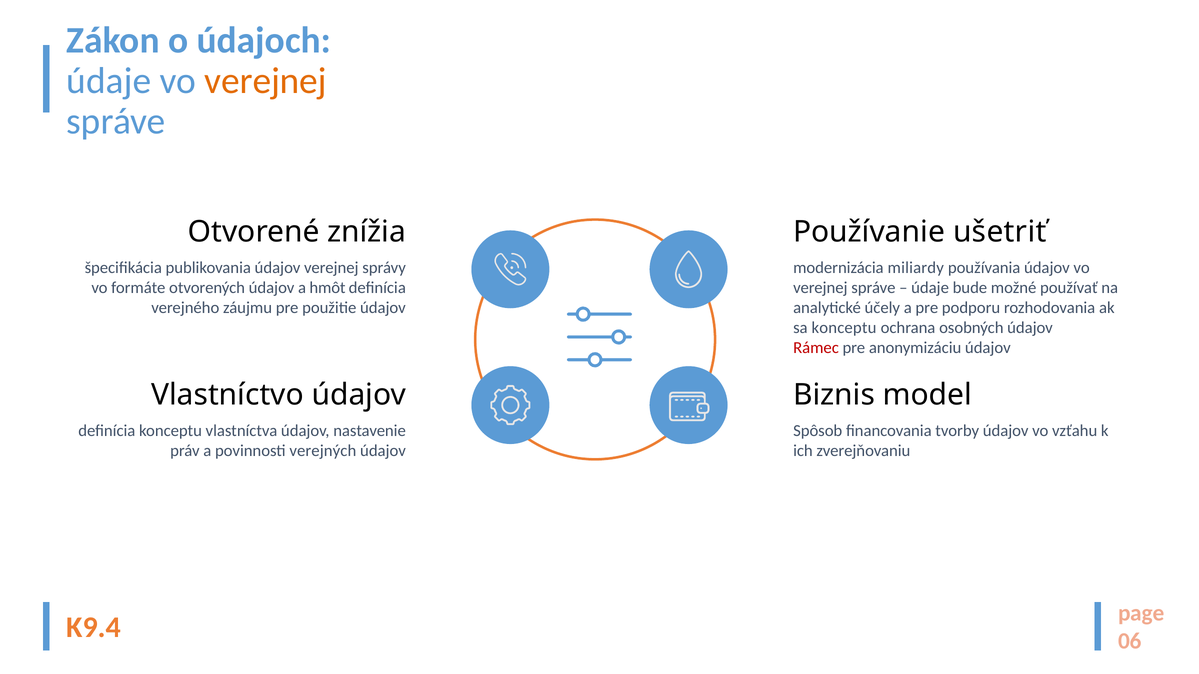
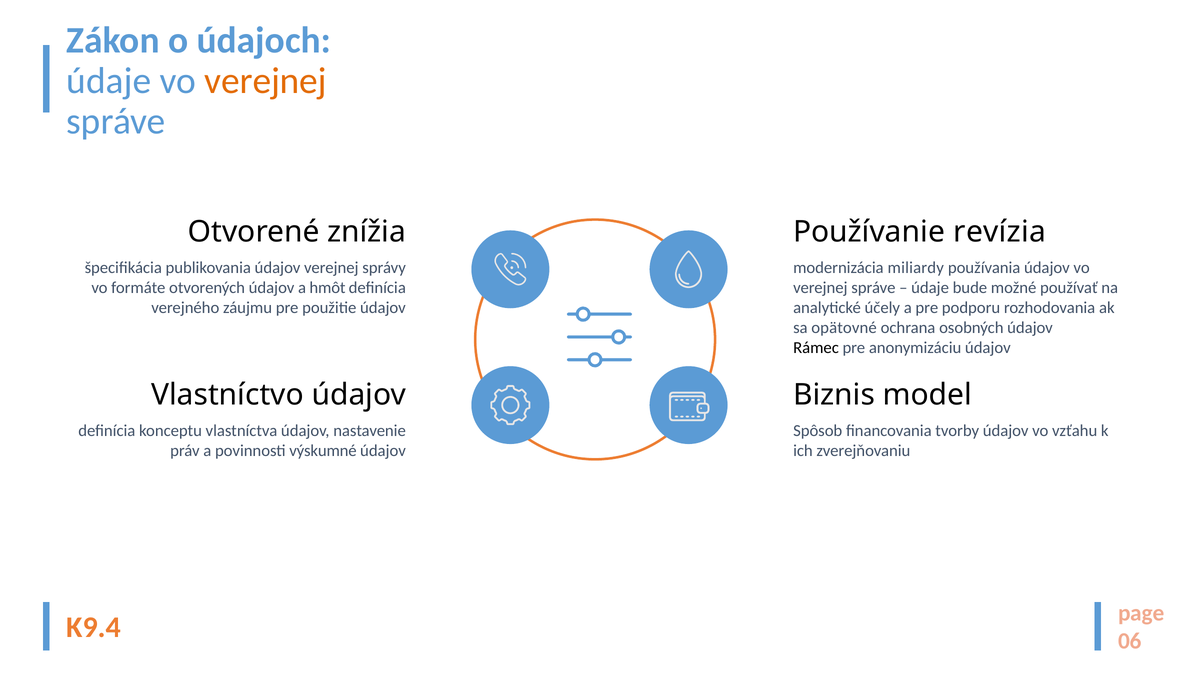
ušetriť: ušetriť -> revízia (1000, 232)
sa konceptu: konceptu -> opätovné (844, 328)
Rámec colour: red -> black (816, 348)
verejných: verejných -> výskumné (323, 451)
